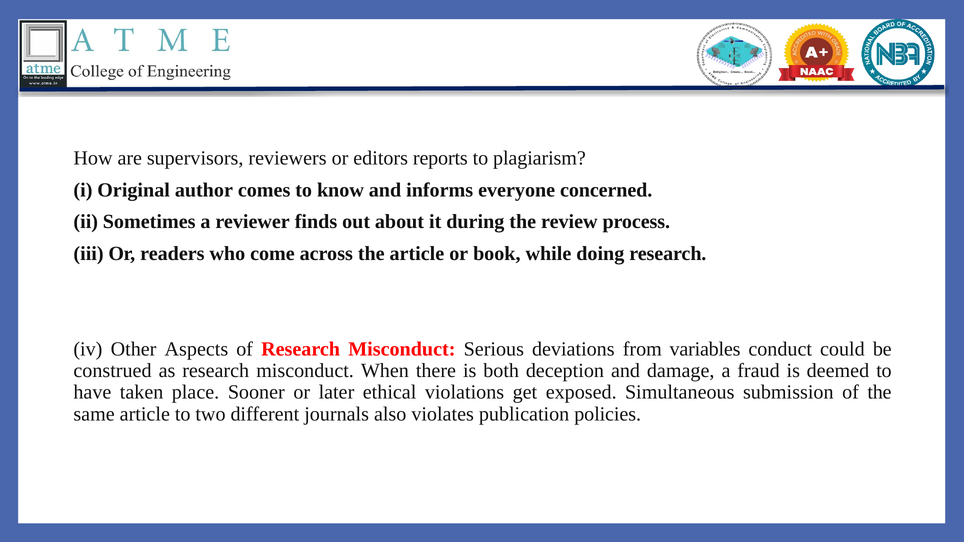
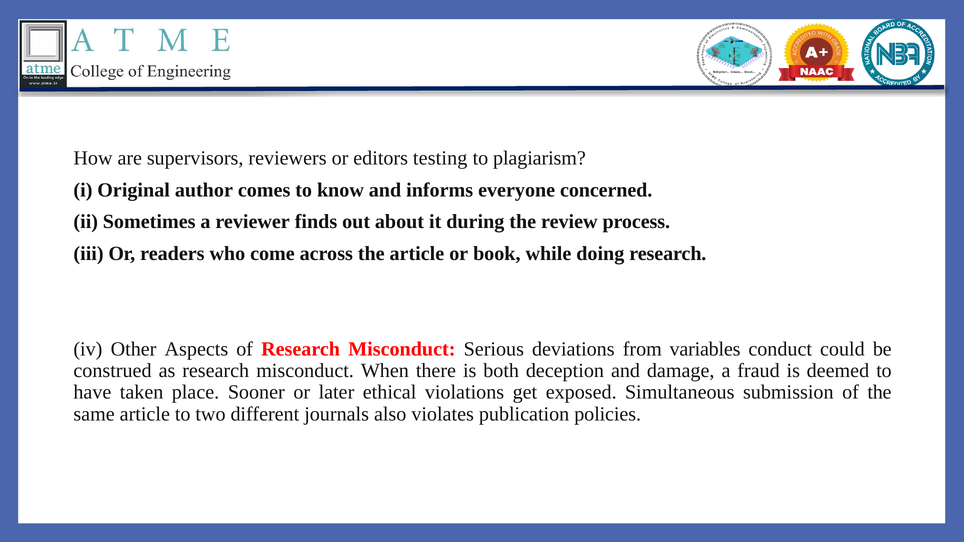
reports: reports -> testing (440, 158)
